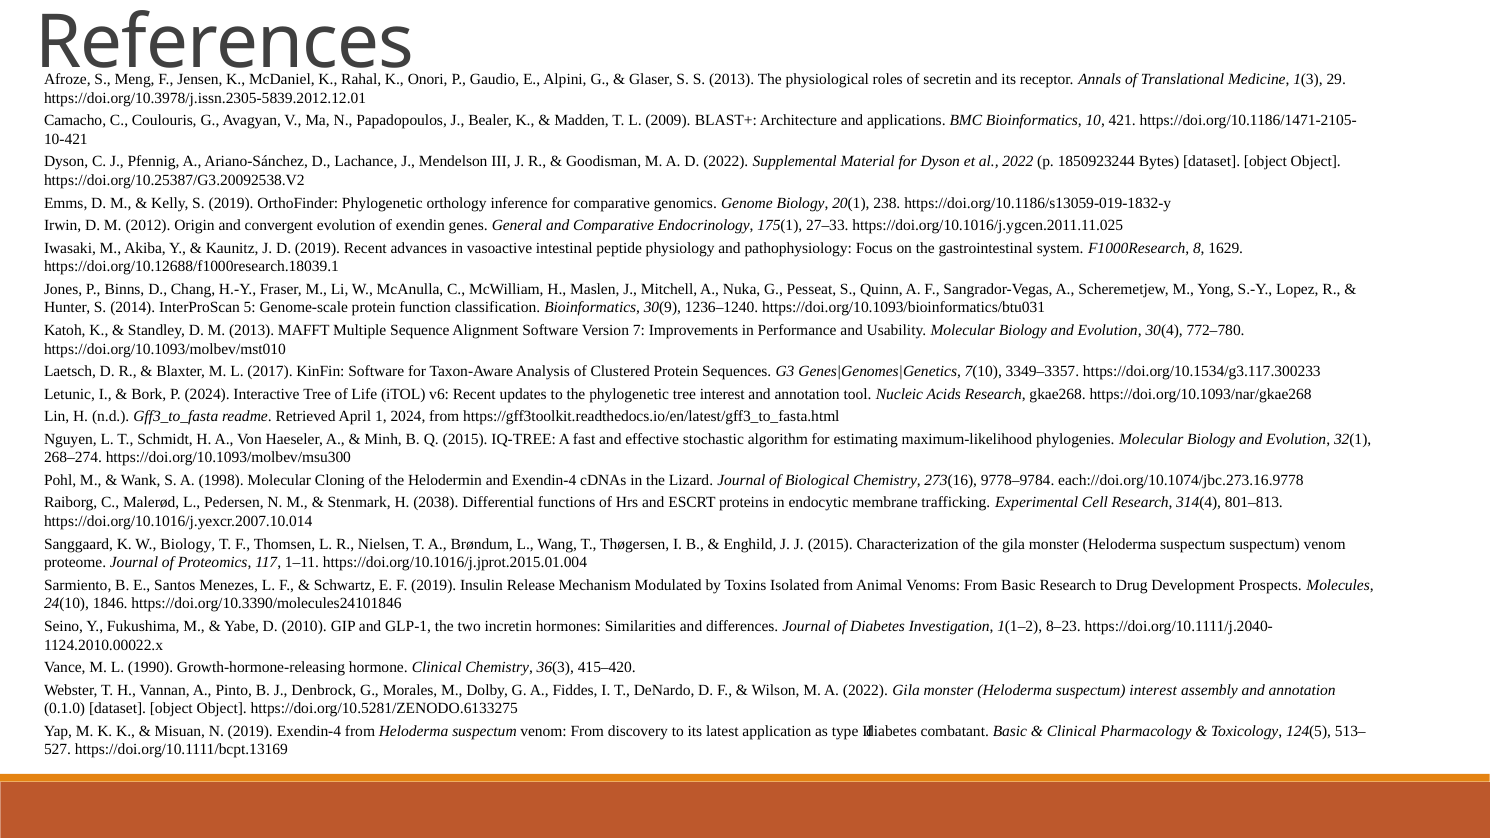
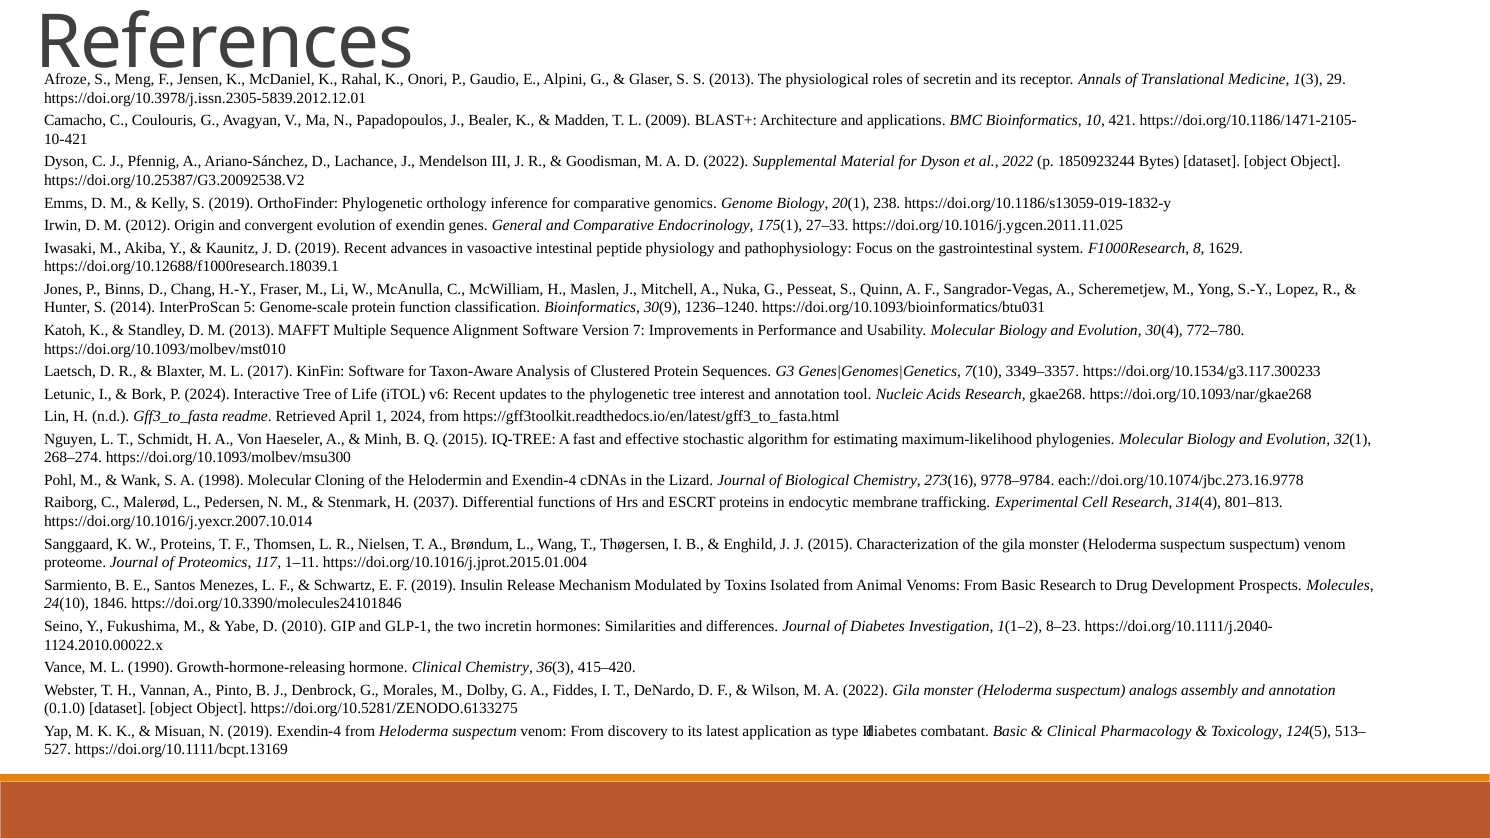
2038: 2038 -> 2037 (436, 503)
W Biology: Biology -> Proteins (188, 544)
suspectum interest: interest -> analogs (1153, 690)
